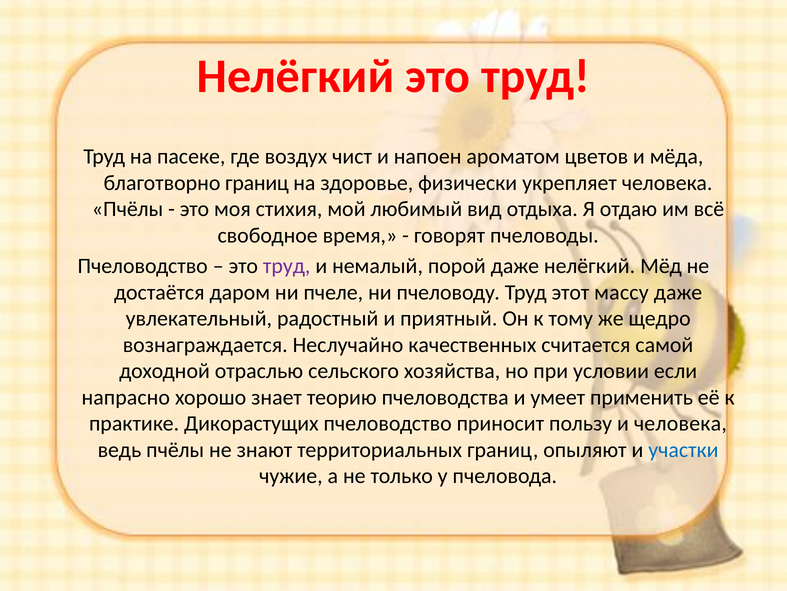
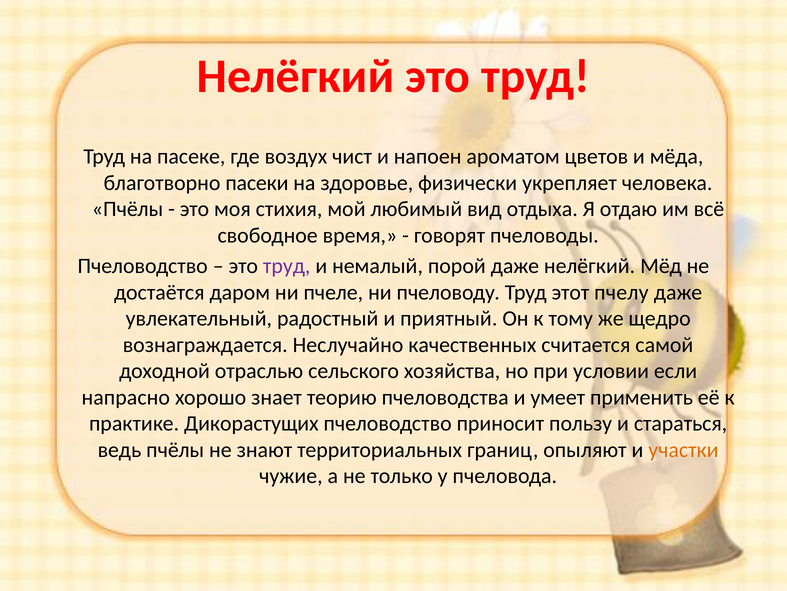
благотворно границ: границ -> пасеки (257, 183)
массу: массу -> пчелу (621, 292)
и человека: человека -> стараться (681, 423)
участки colour: blue -> orange (683, 449)
